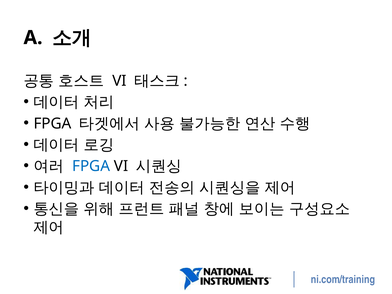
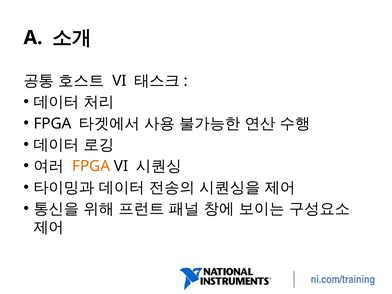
FPGA colour: blue -> orange (91, 166)
